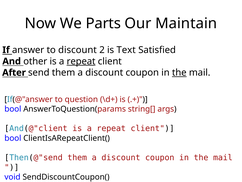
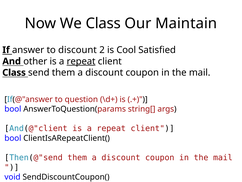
We Parts: Parts -> Class (103, 23)
Text: Text -> Cool (126, 50)
After: After -> Class (14, 72)
the underline: present -> none (179, 72)
